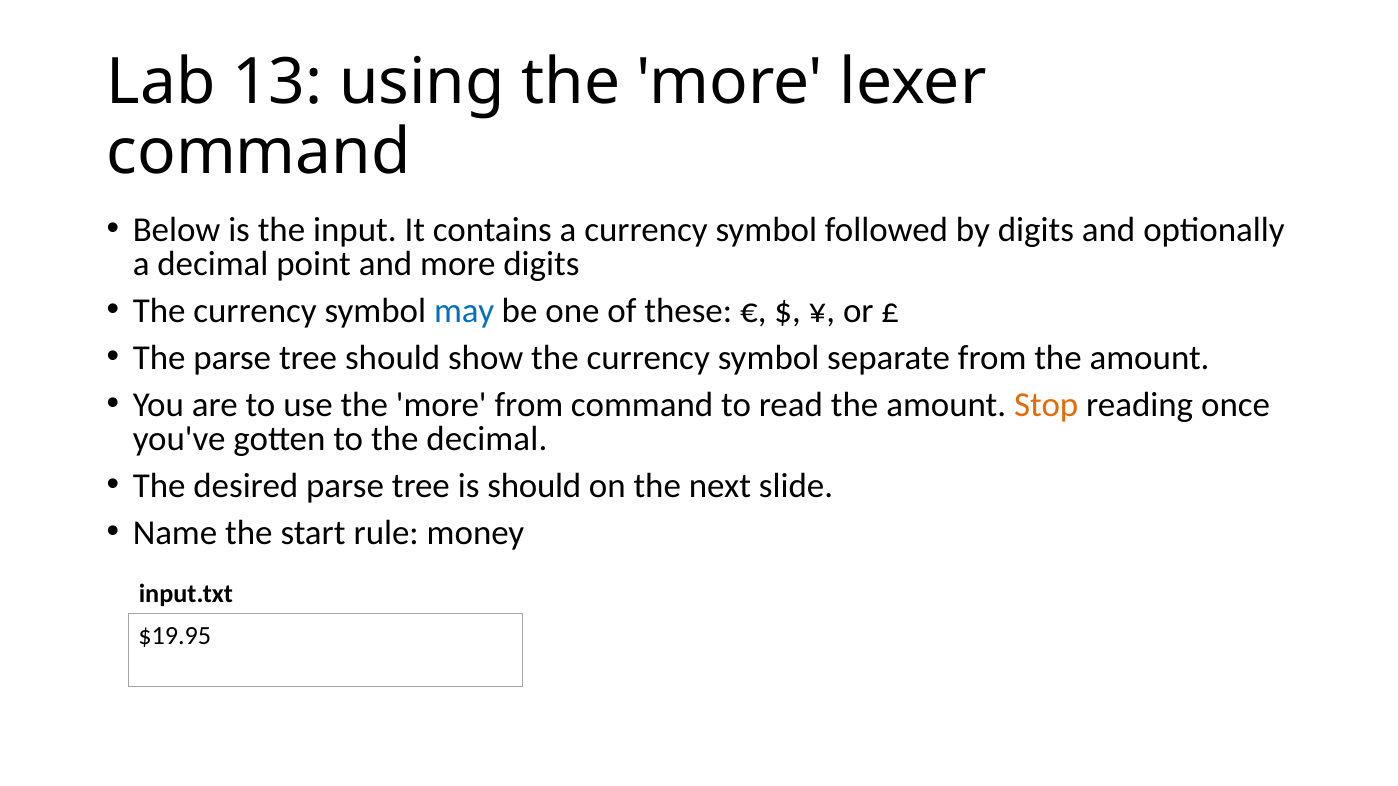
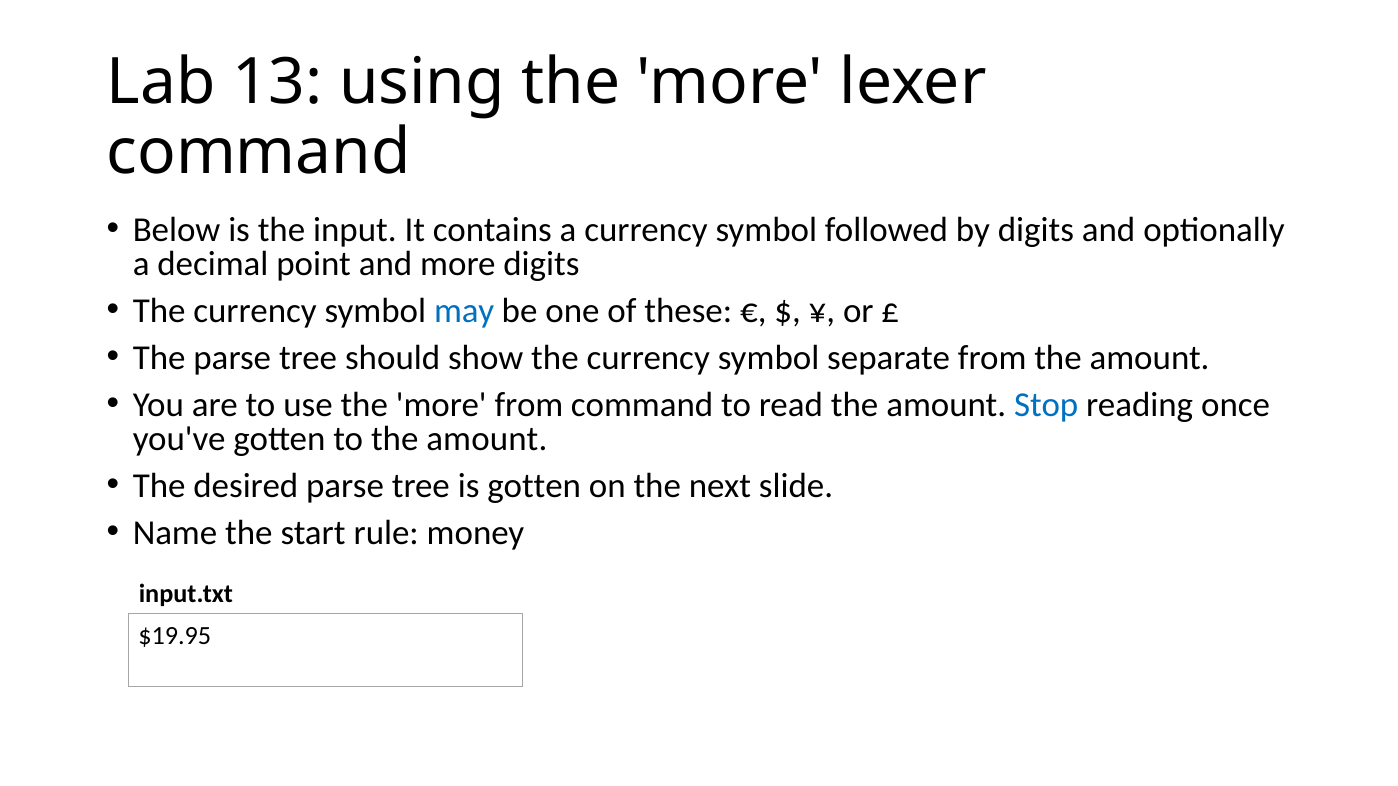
Stop colour: orange -> blue (1046, 405)
to the decimal: decimal -> amount (487, 439)
is should: should -> gotten (534, 486)
